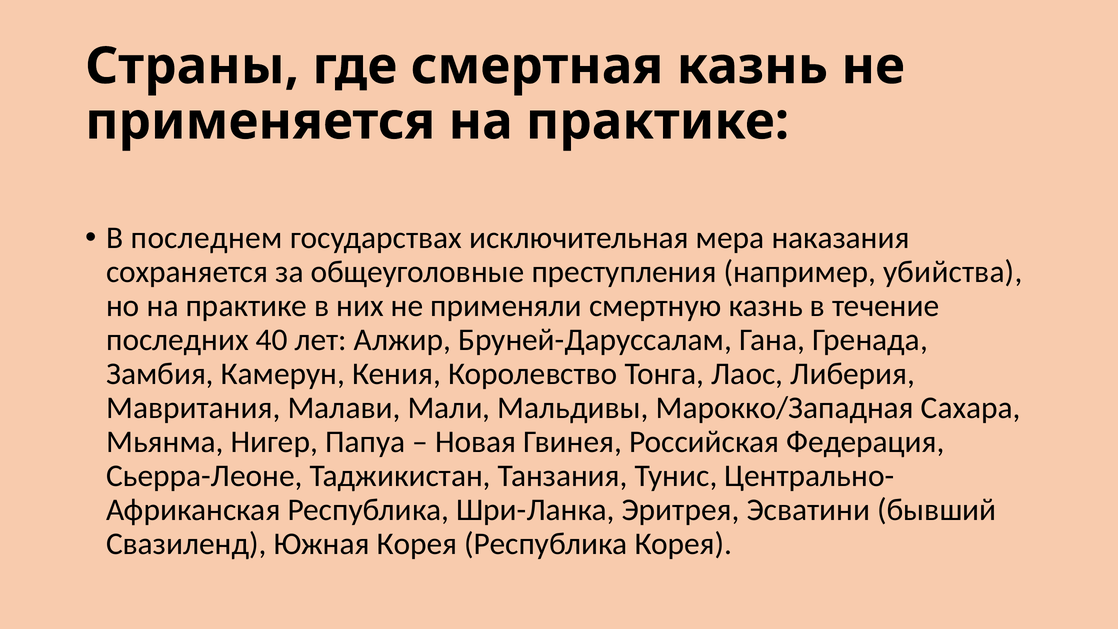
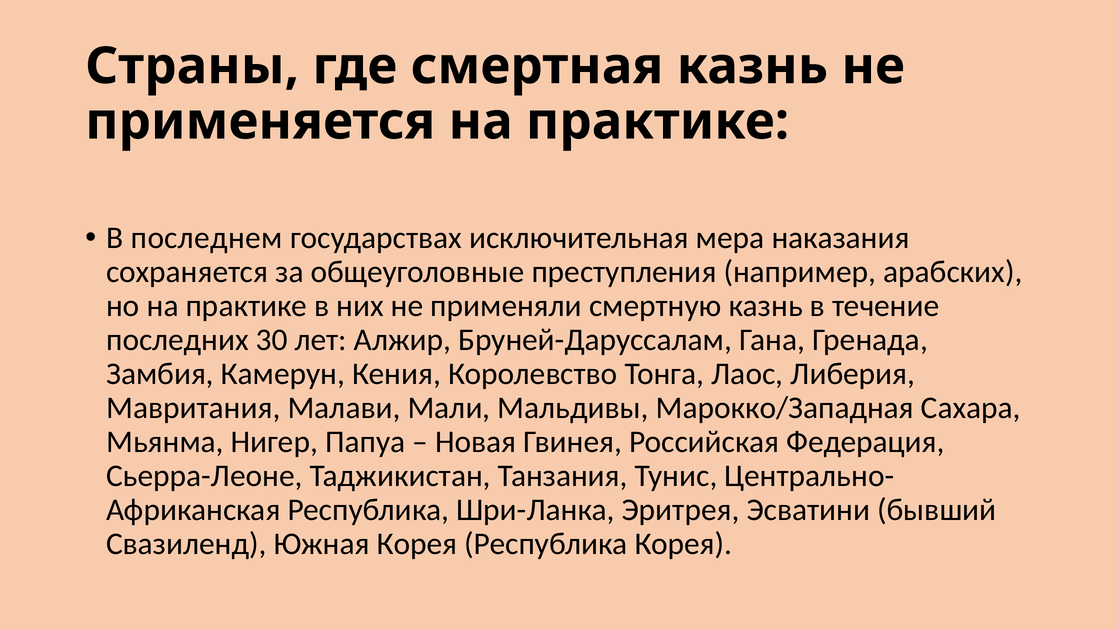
убийства: убийства -> арабских (953, 272)
40: 40 -> 30 (272, 340)
